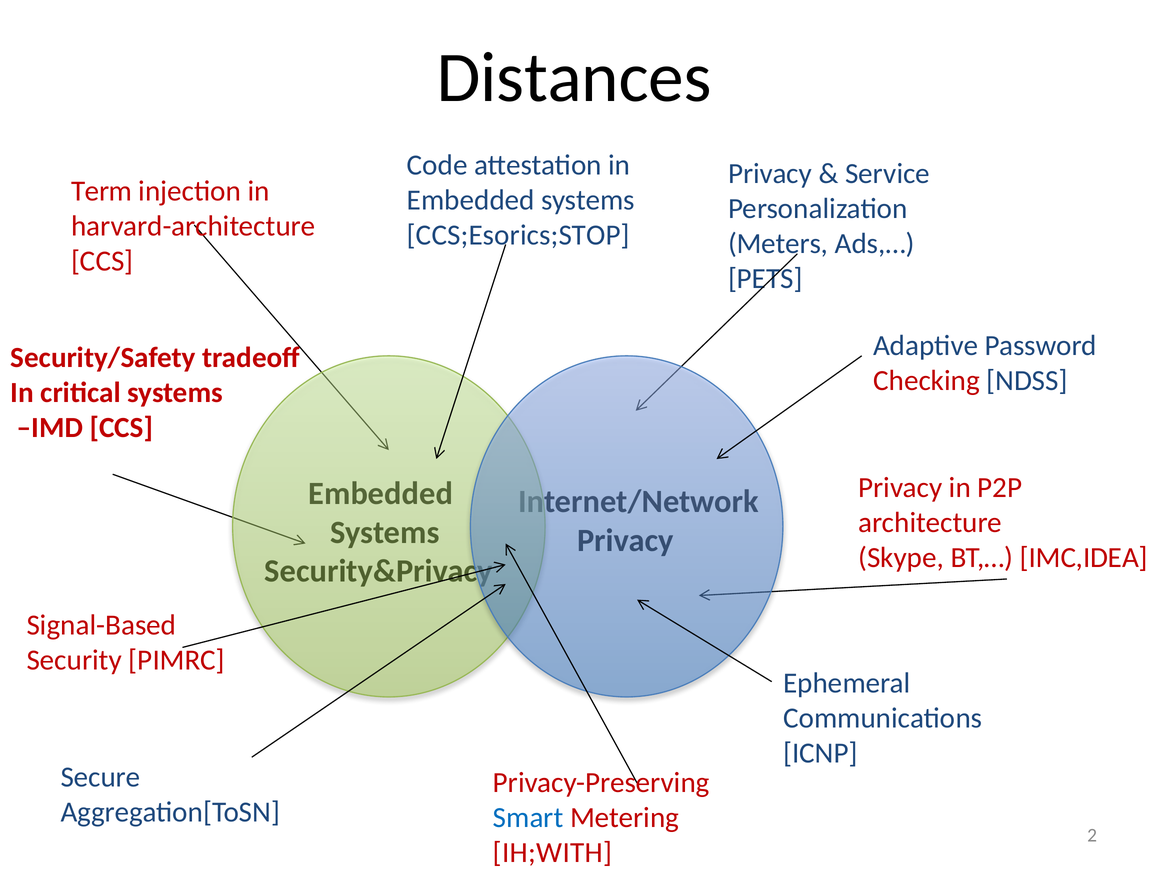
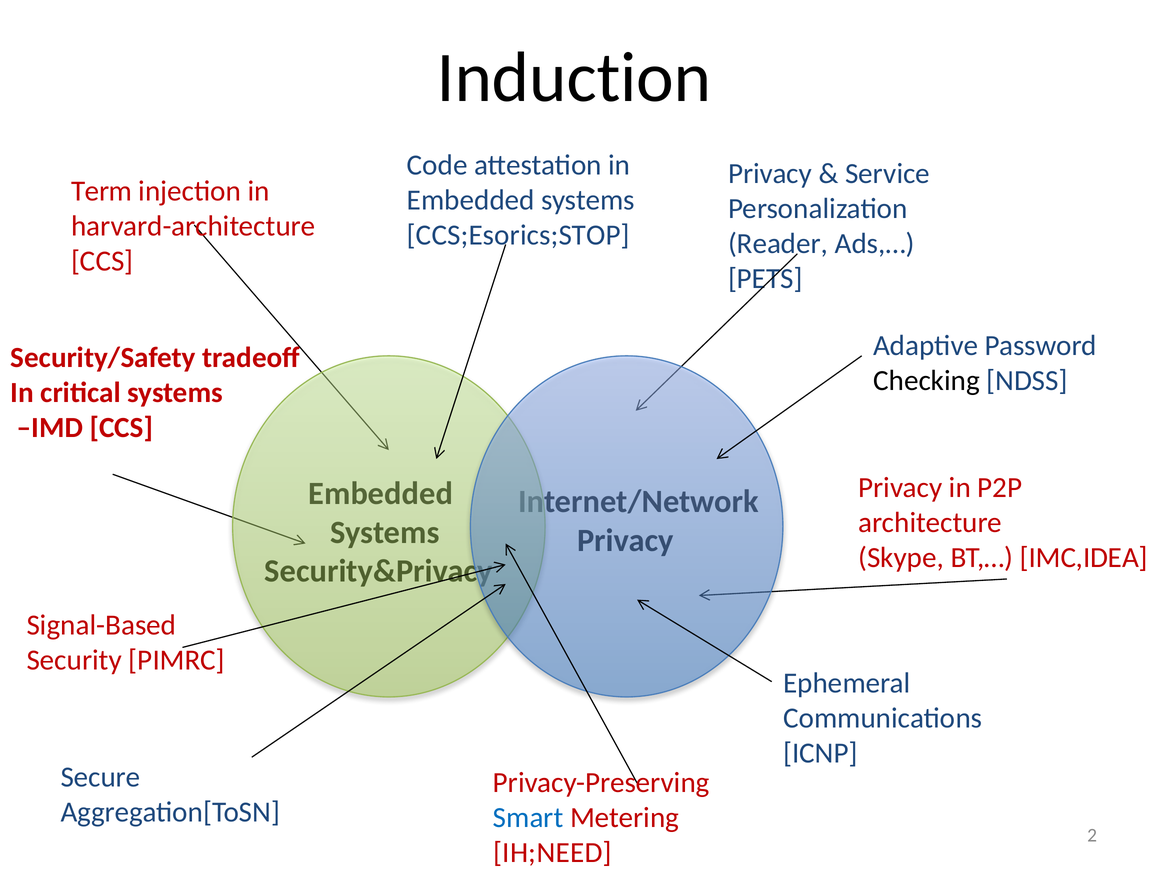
Distances: Distances -> Induction (574, 78)
Meters: Meters -> Reader (778, 244)
Checking colour: red -> black (927, 381)
IH;WITH: IH;WITH -> IH;NEED (553, 853)
